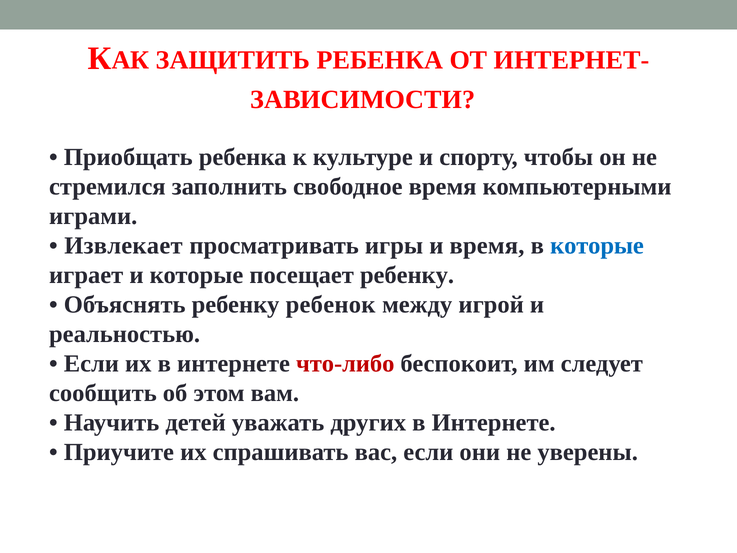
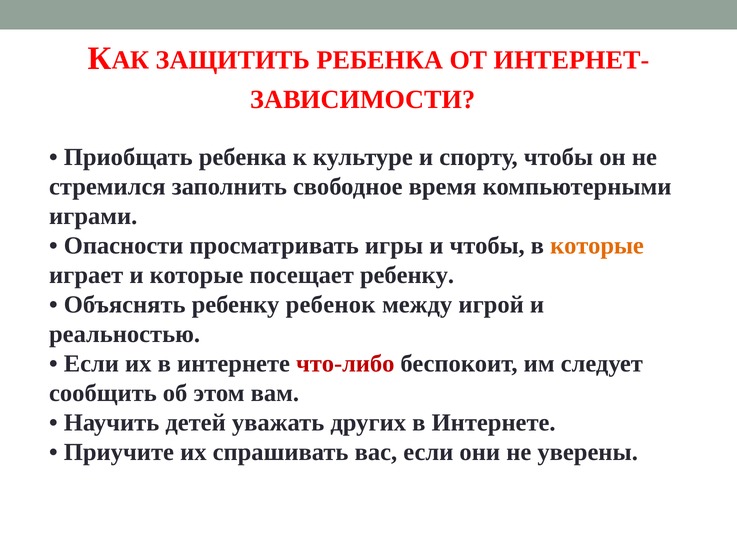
Извлекает: Извлекает -> Опасности (124, 246)
и время: время -> чтобы (487, 246)
которые colour: blue -> orange (597, 246)
